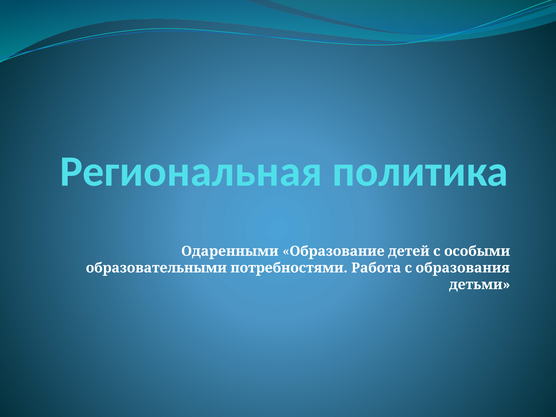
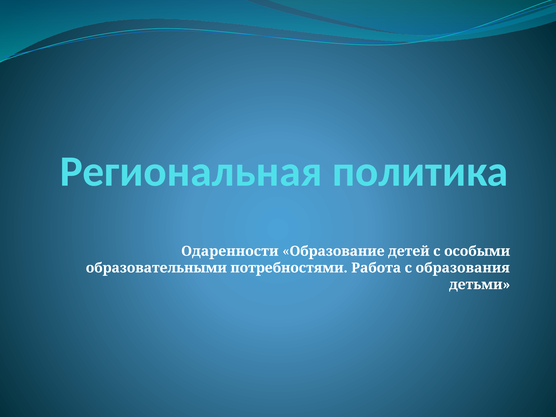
Одаренными: Одаренными -> Одаренности (230, 251)
